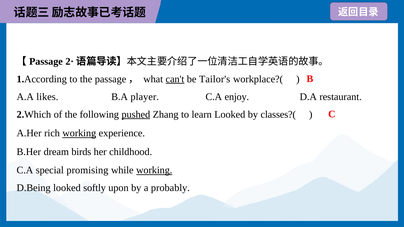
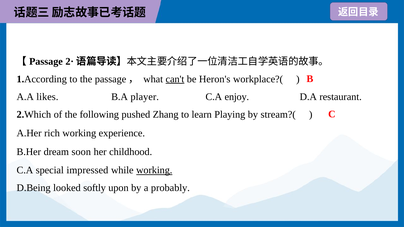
Tailor's: Tailor's -> Heron's (215, 79)
pushed underline: present -> none (136, 115)
learn Looked: Looked -> Playing (230, 115)
classes?(: classes?( -> stream?( (278, 115)
working underline: present -> none (79, 133)
birds: birds -> soon (81, 152)
promising: promising -> impressed (87, 170)
